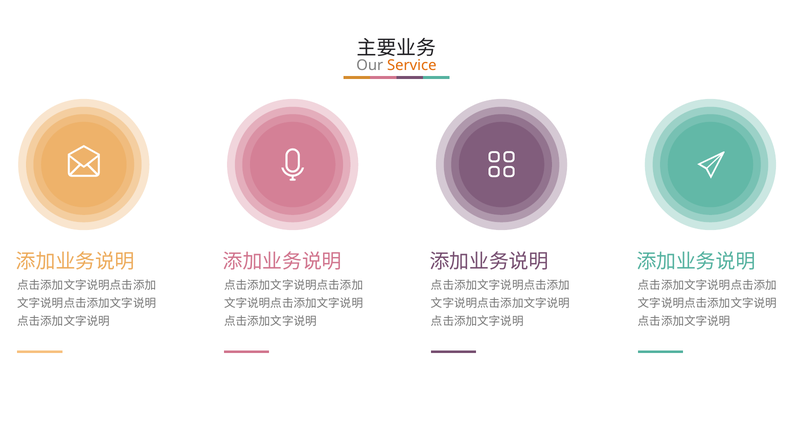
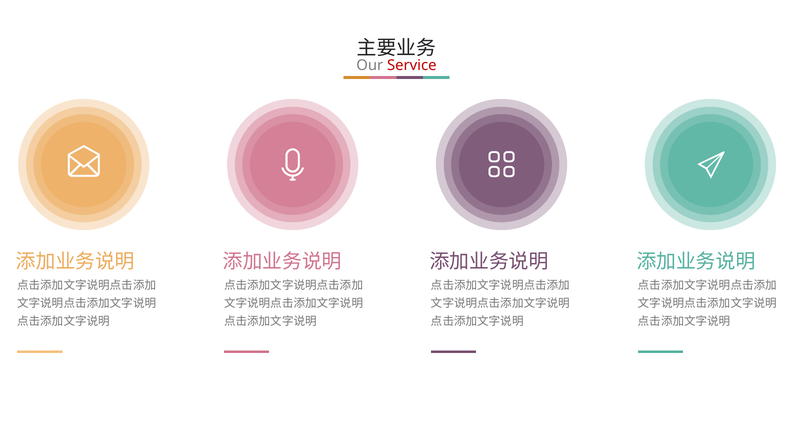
Service colour: orange -> red (412, 65)
